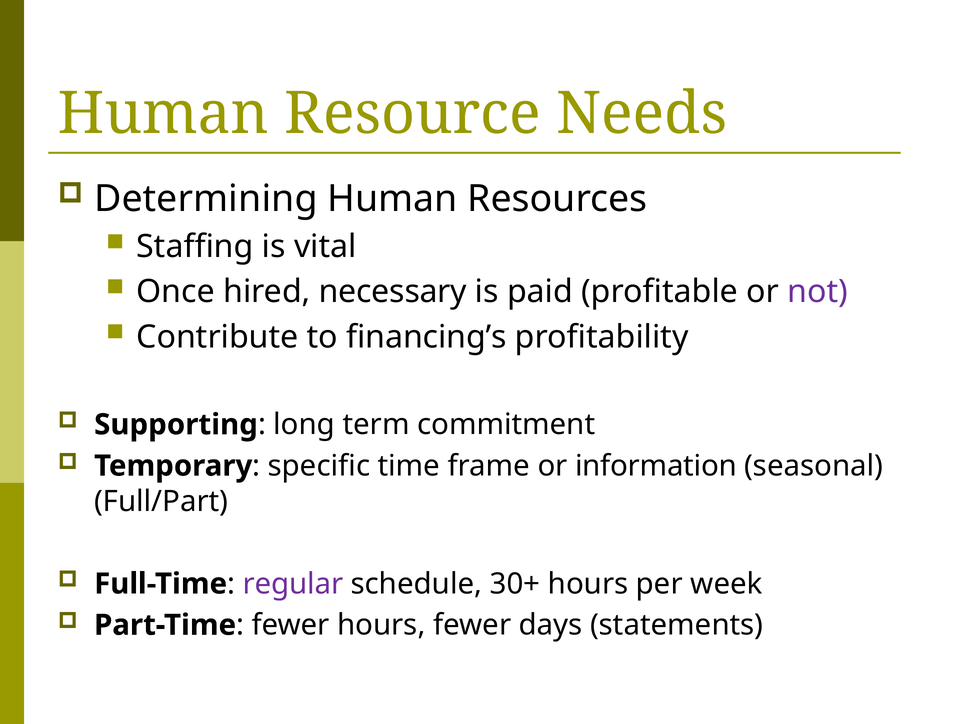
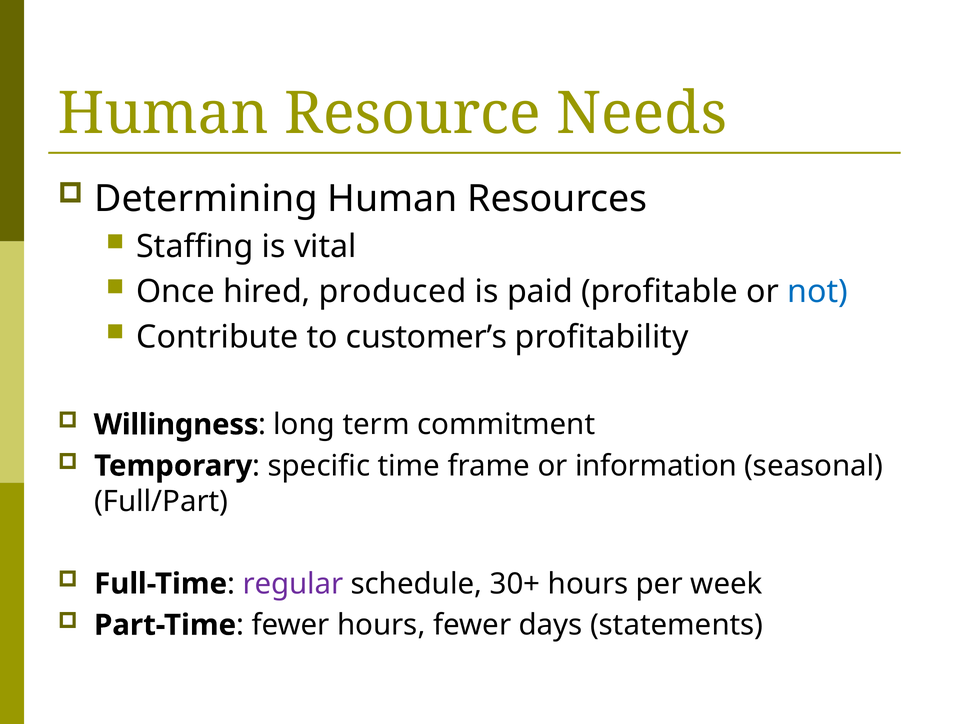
necessary: necessary -> produced (393, 292)
not colour: purple -> blue (818, 292)
financing’s: financing’s -> customer’s (427, 337)
Supporting: Supporting -> Willingness (176, 424)
